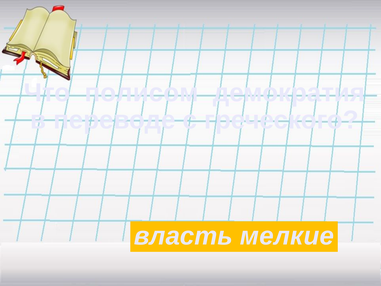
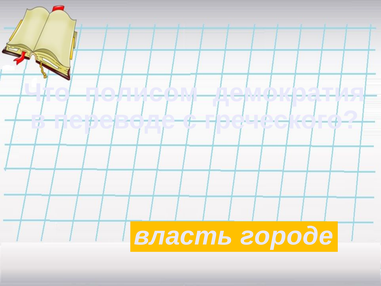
мелкие: мелкие -> городе (287, 236)
